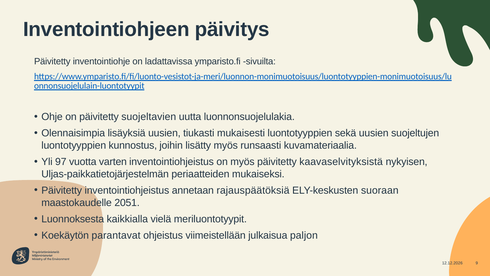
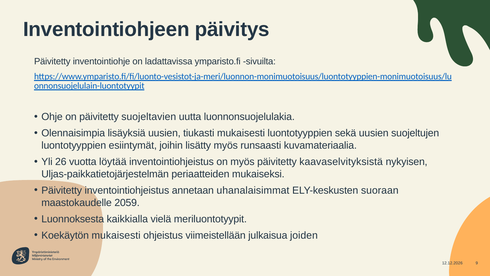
kunnostus: kunnostus -> esiintymät (133, 145)
97: 97 -> 26 (61, 162)
varten: varten -> löytää (113, 162)
rajauspäätöksiä: rajauspäätöksiä -> uhanalaisimmat (253, 190)
2051: 2051 -> 2059 (127, 203)
Koekäytön parantavat: parantavat -> mukaisesti (116, 235)
paljon: paljon -> joiden (304, 235)
